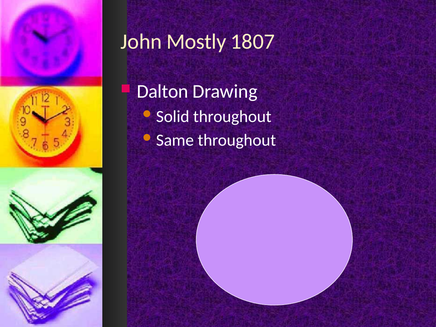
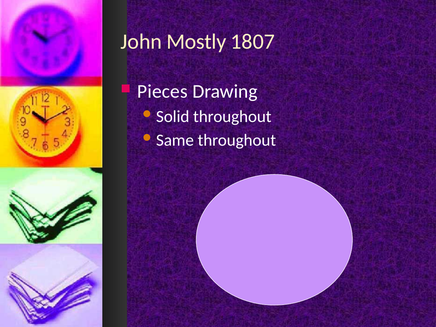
Dalton: Dalton -> Pieces (162, 91)
